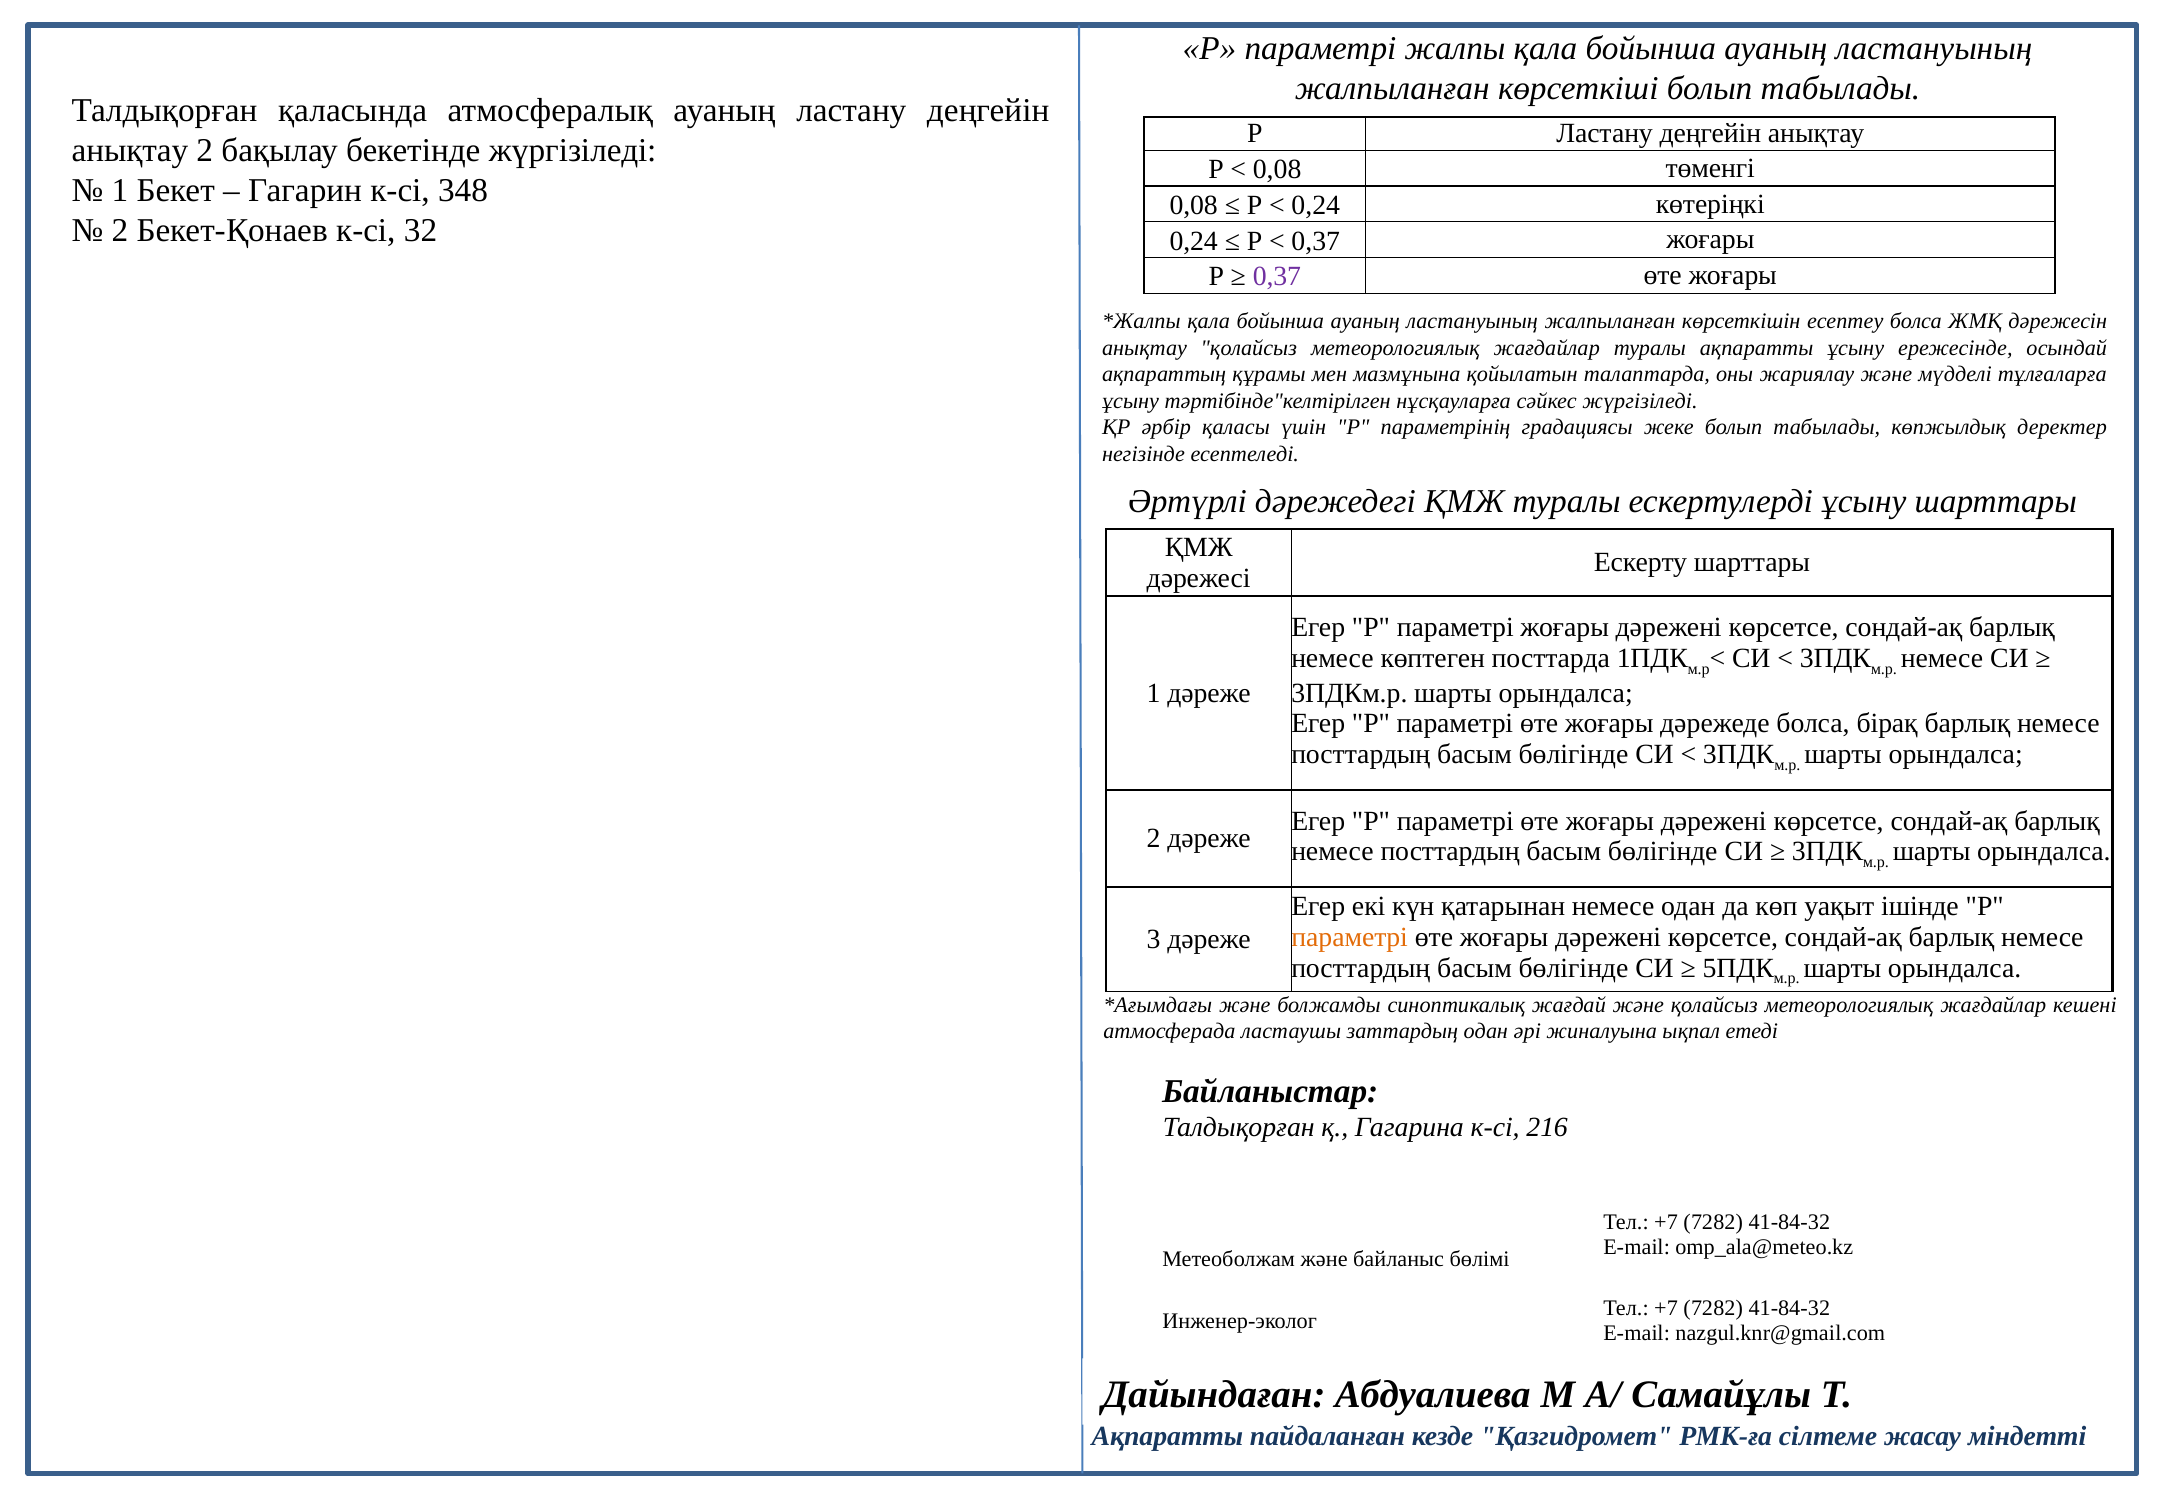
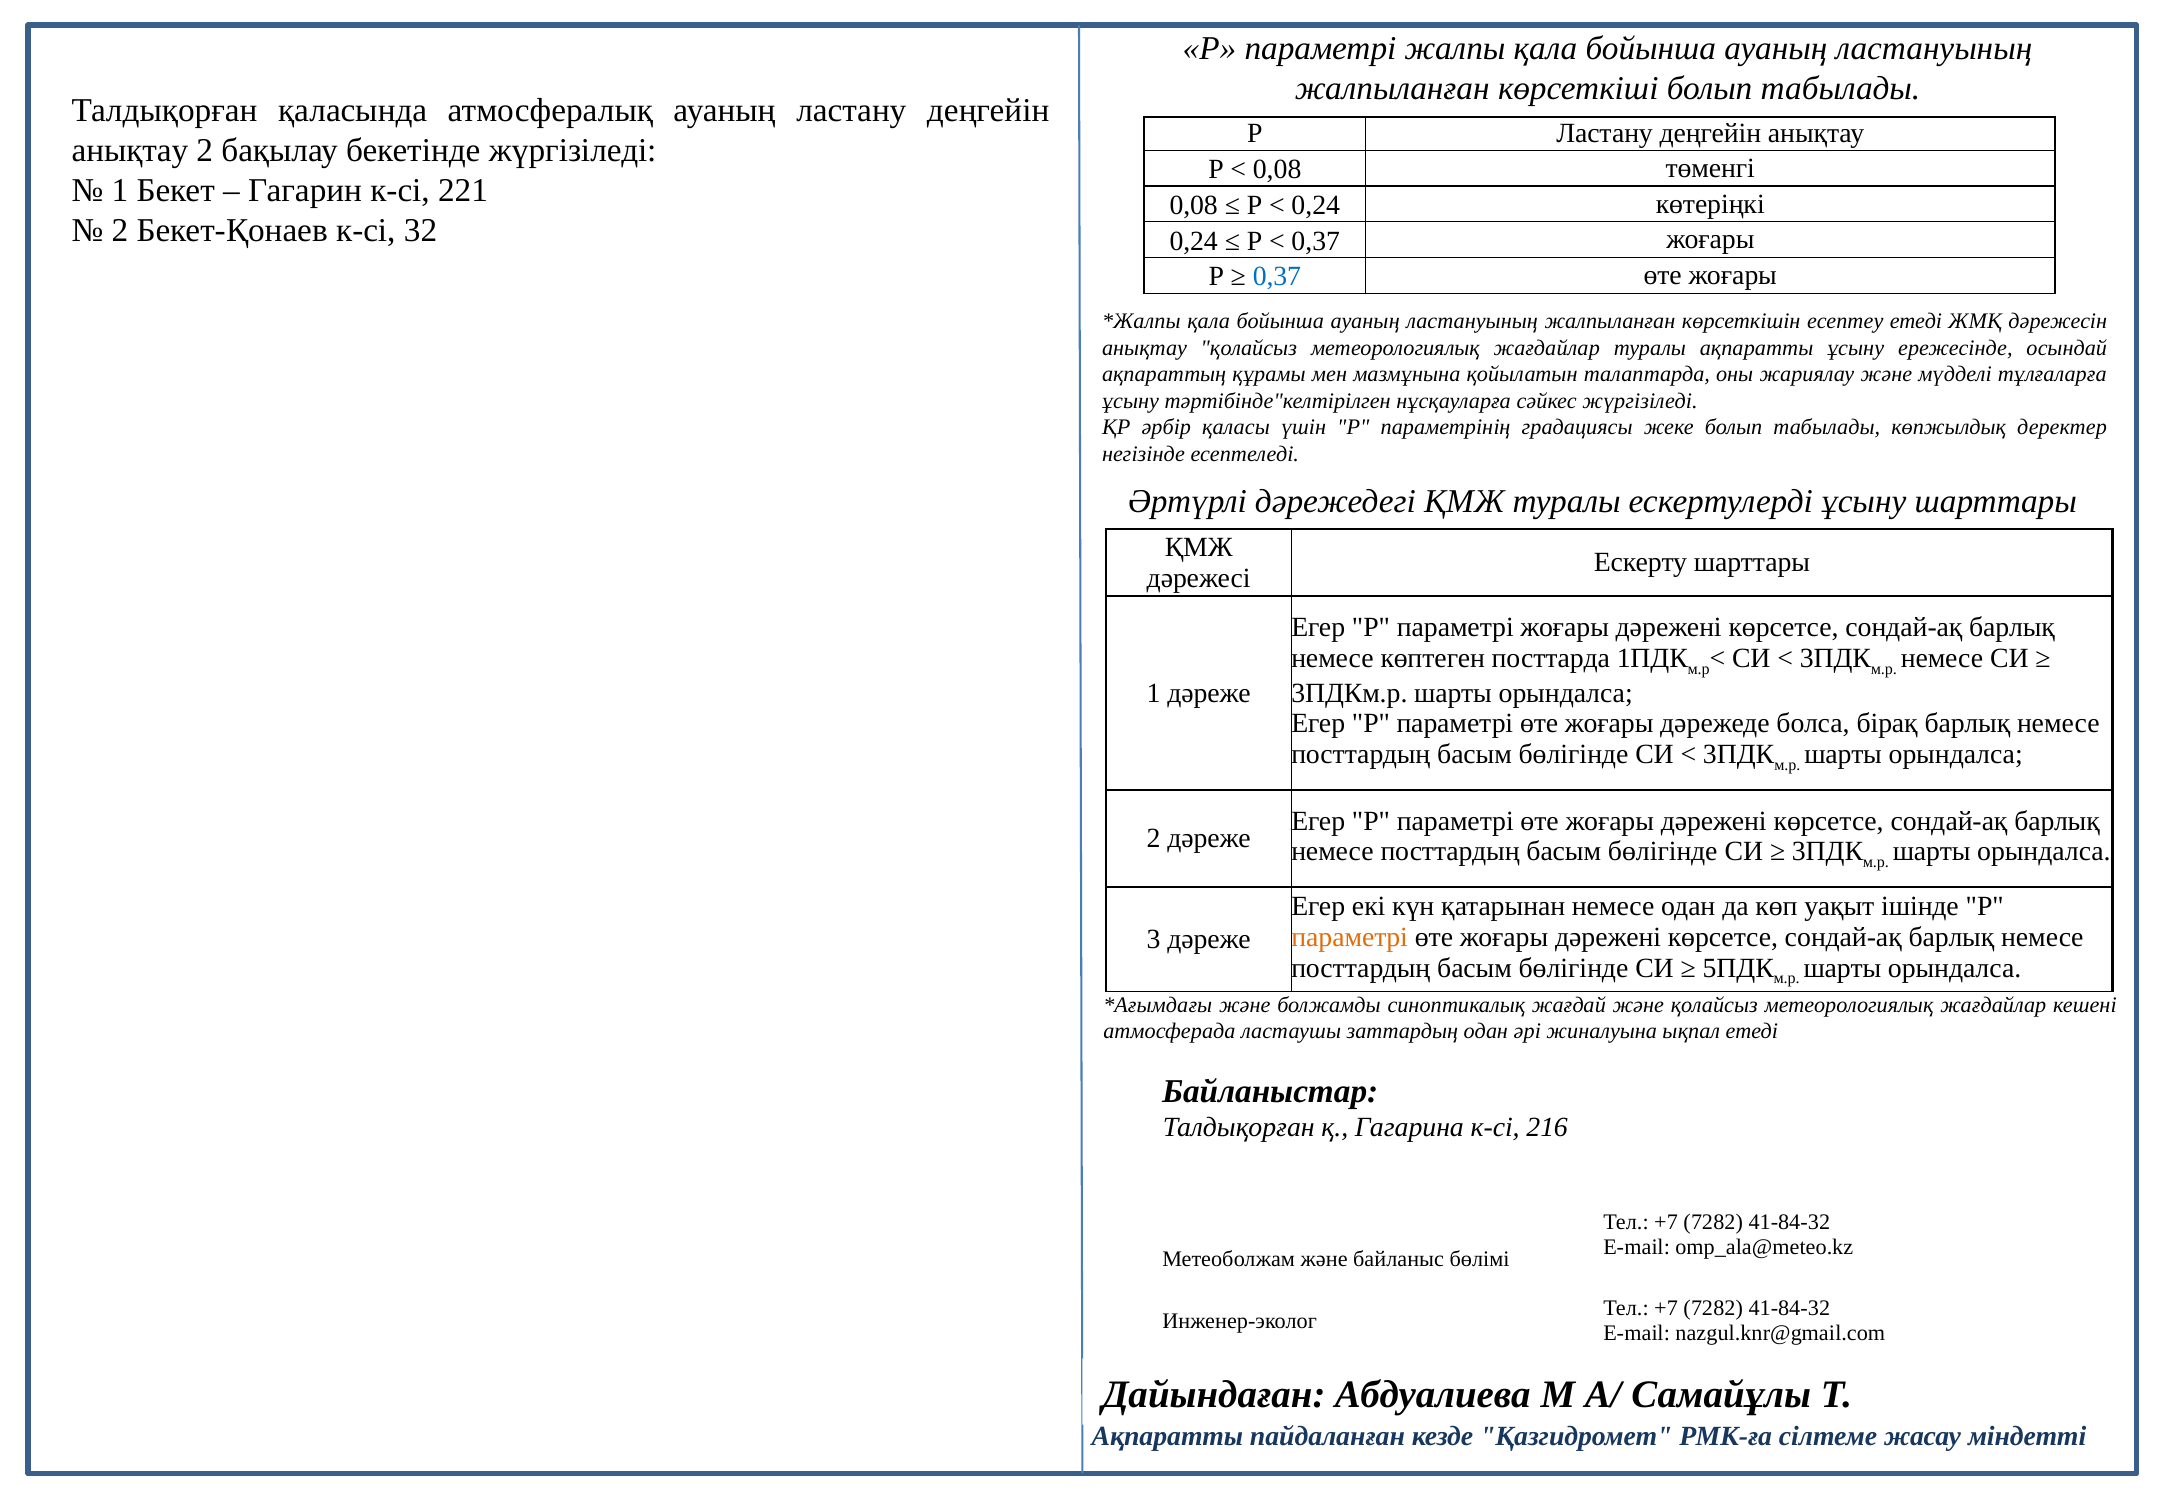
348: 348 -> 221 (463, 190)
0,37 colour: purple -> blue (1277, 277)
есептеу болса: болса -> етеді (1916, 321)
